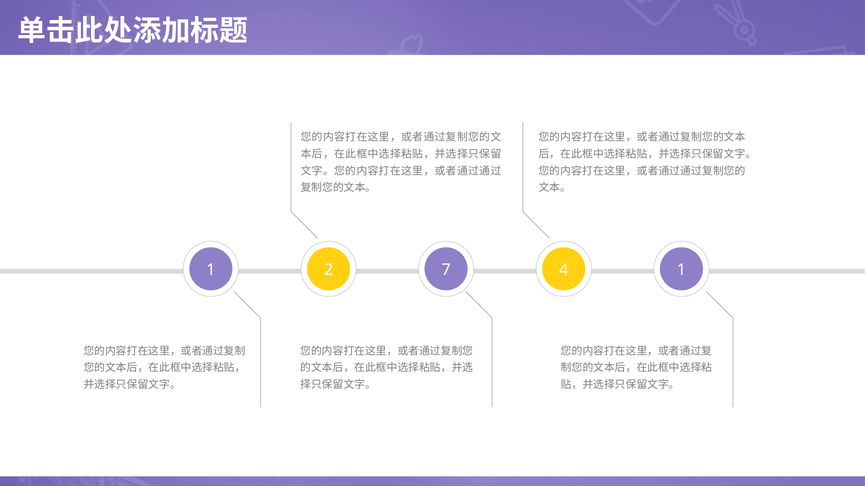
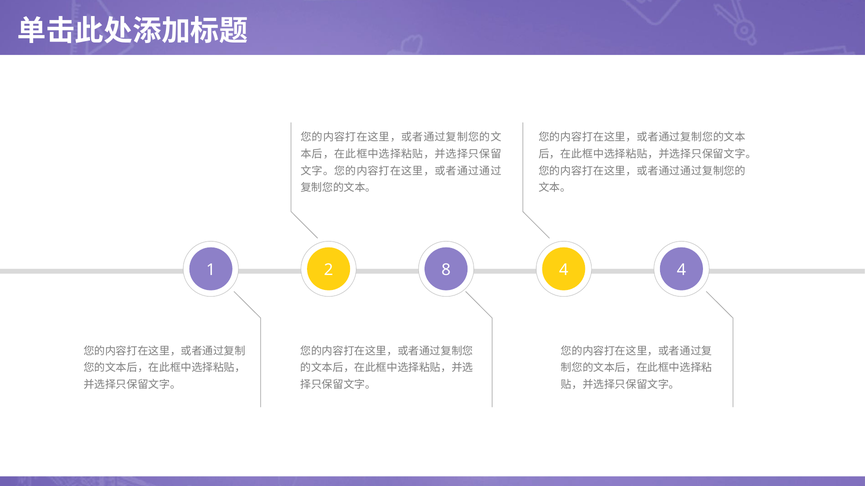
7: 7 -> 8 (446, 270)
4 1: 1 -> 4 (681, 270)
